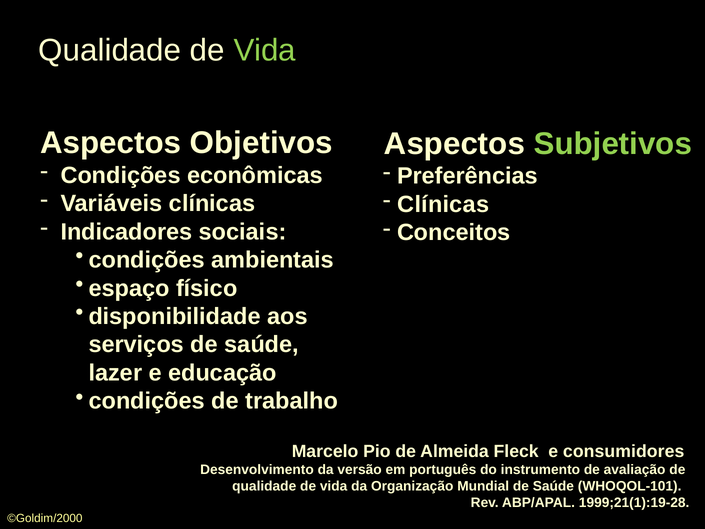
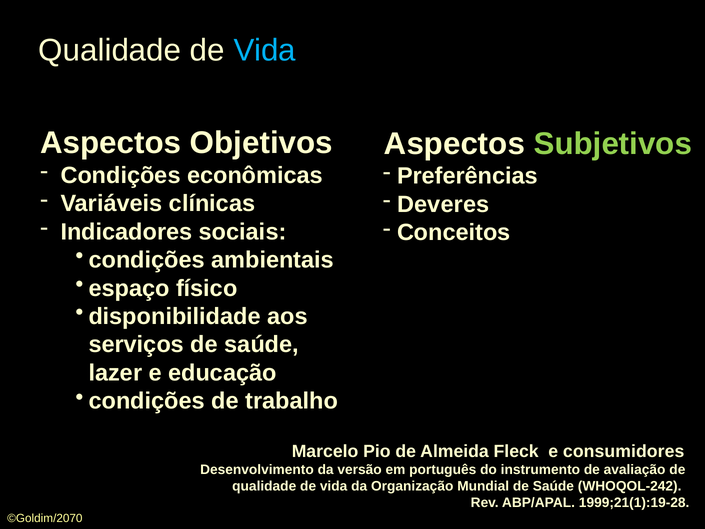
Vida colour: light green -> light blue (265, 50)
Clínicas: Clínicas -> Deveres (443, 204)
WHOQOL-101: WHOQOL-101 -> WHOQOL-242 (630, 486)
©Goldim/2000: ©Goldim/2000 -> ©Goldim/2070 (45, 518)
